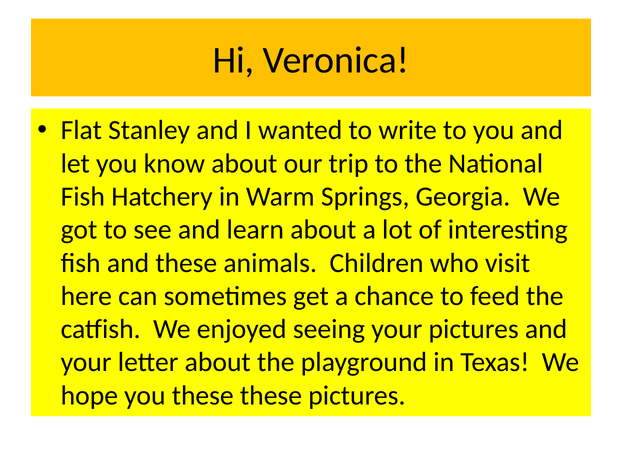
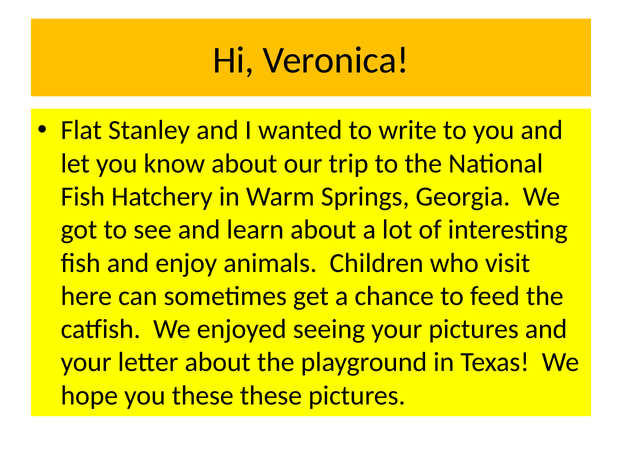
and these: these -> enjoy (186, 263)
